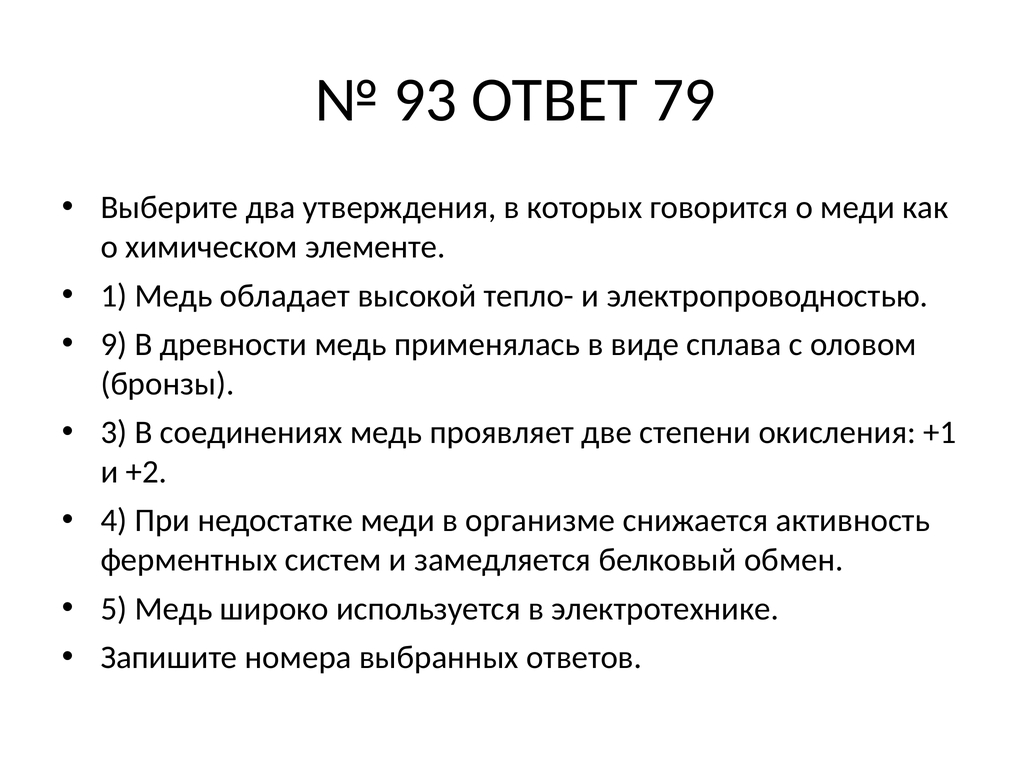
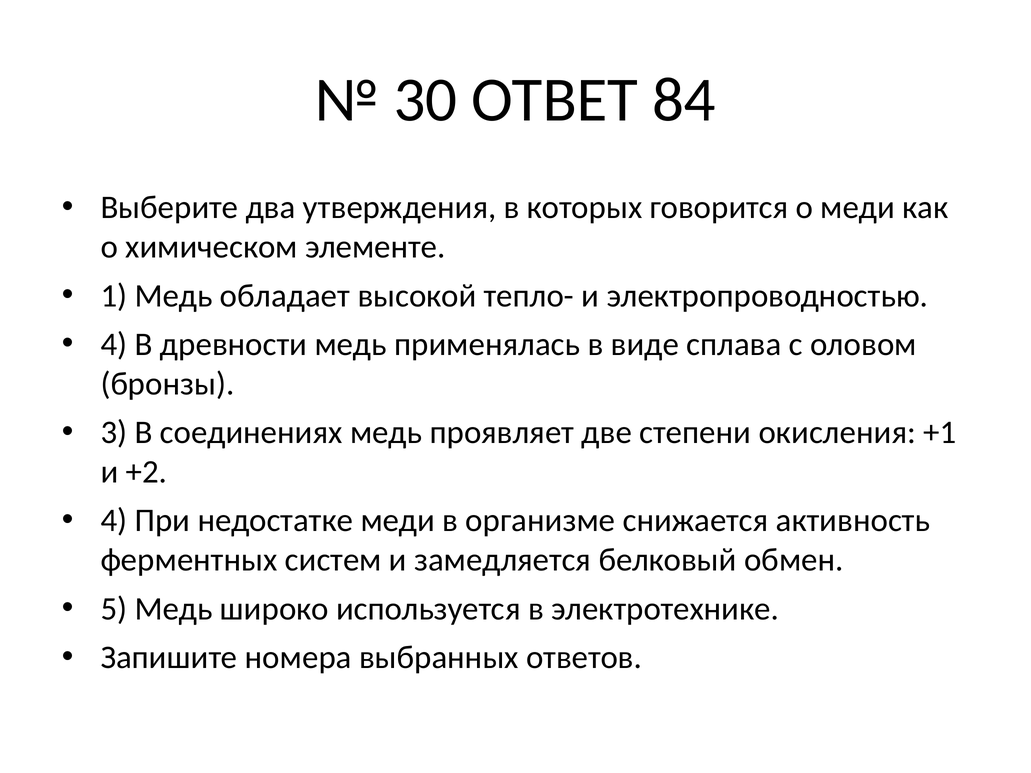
93: 93 -> 30 (425, 100)
79: 79 -> 84 (684, 100)
9: 9 -> 4 (114, 344)
